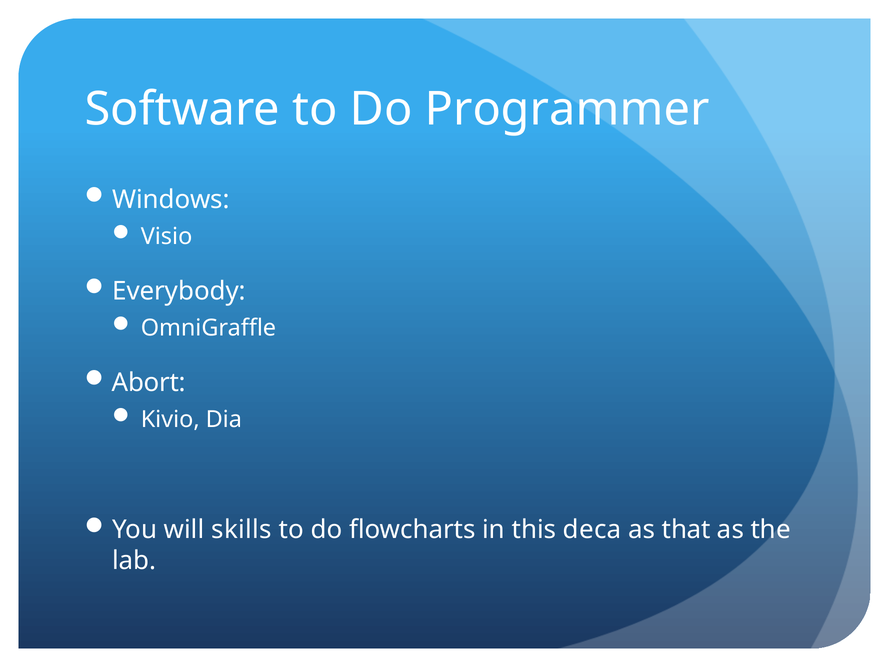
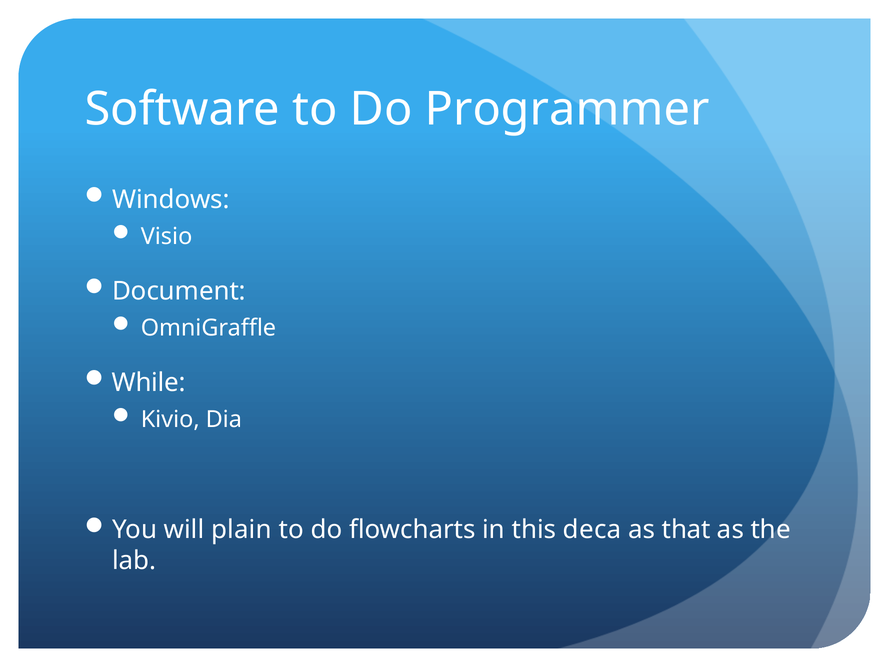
Everybody: Everybody -> Document (179, 291)
Abort: Abort -> While (149, 382)
skills: skills -> plain (241, 530)
